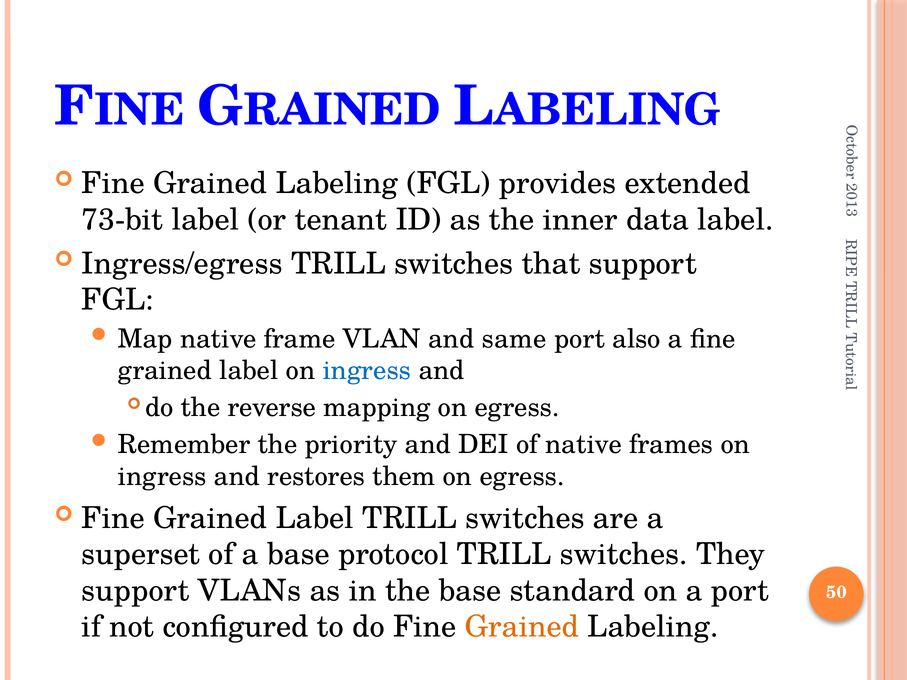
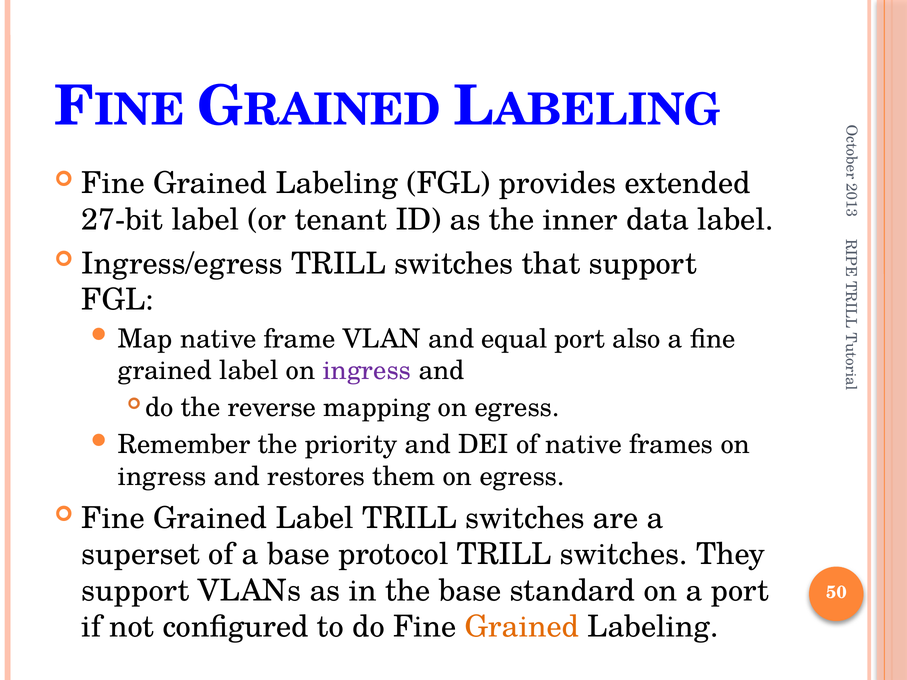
73-bit: 73-bit -> 27-bit (122, 220)
same: same -> equal (514, 339)
ingress colour: blue -> purple (367, 371)
